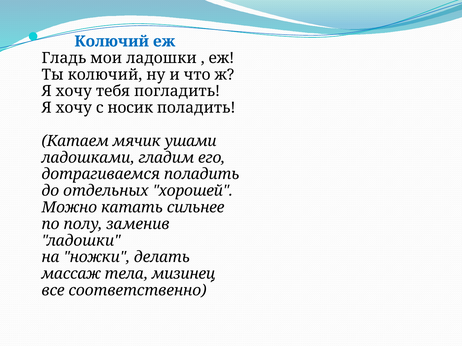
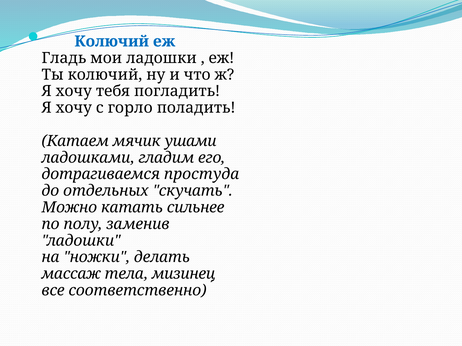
носик: носик -> горло (130, 108)
дотрагиваемся поладить: поладить -> простуда (202, 174)
хорошей: хорошей -> скучать (193, 191)
